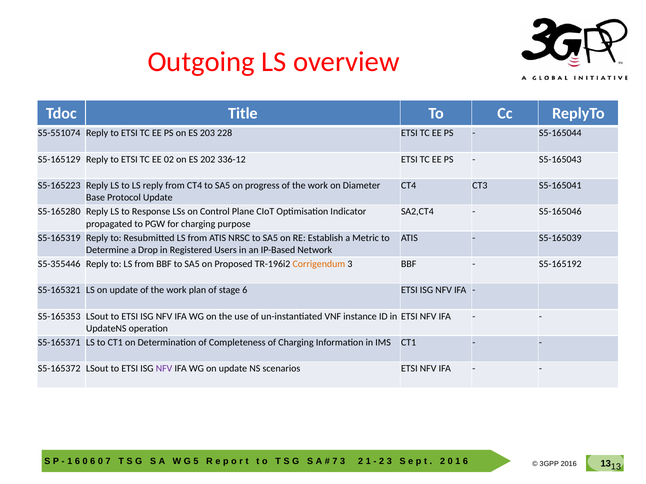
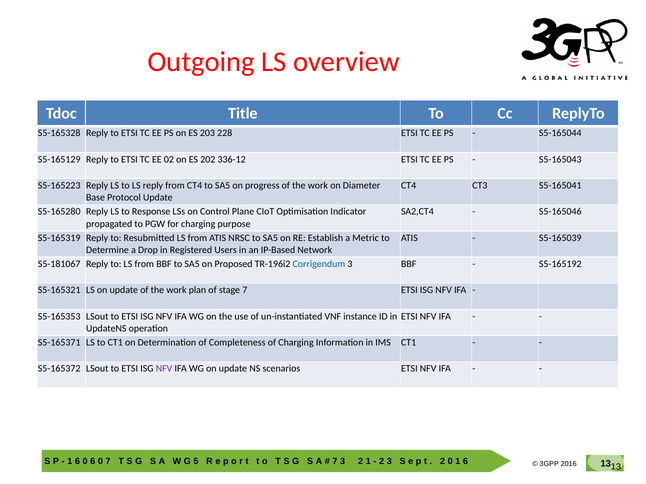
S5-551074: S5-551074 -> S5-165328 (59, 133)
S5-355446: S5-355446 -> S5-181067 (59, 264)
Corrigendum colour: orange -> blue (319, 264)
stage 6: 6 -> 7 (245, 290)
